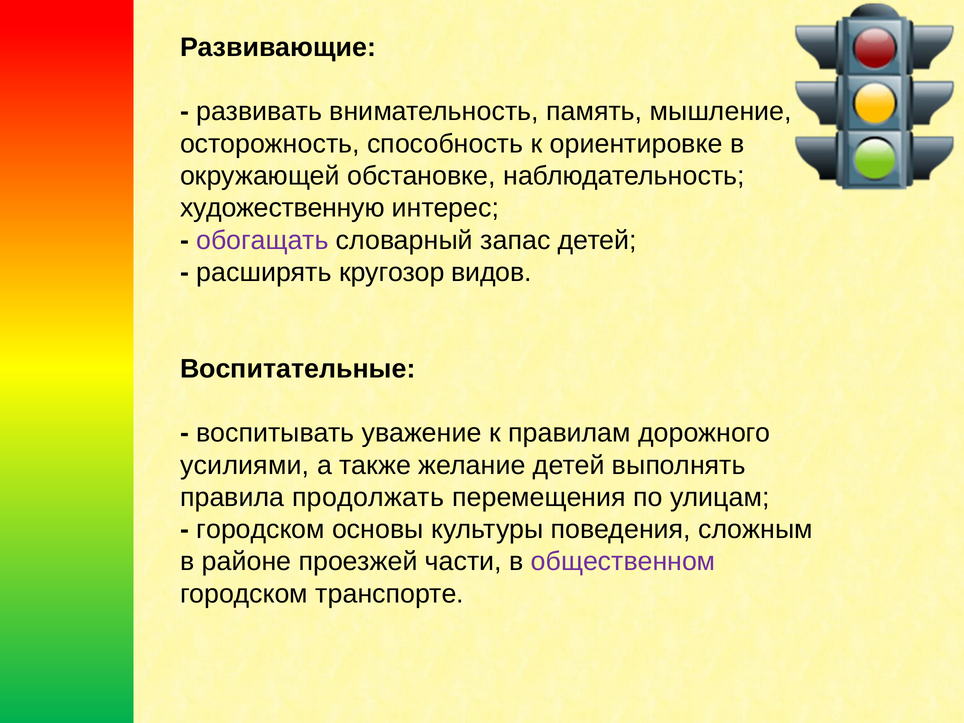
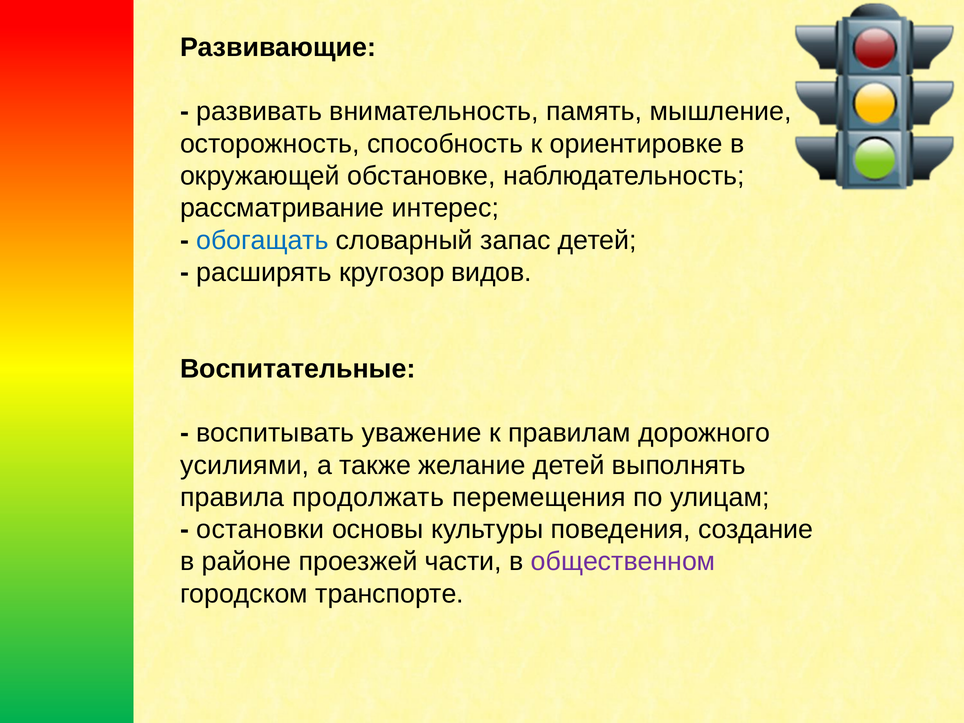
художественную: художественную -> рассматривание (282, 208)
обогащать colour: purple -> blue (262, 240)
городском: городском -> остановки (260, 529)
сложным: сложным -> создание (756, 529)
